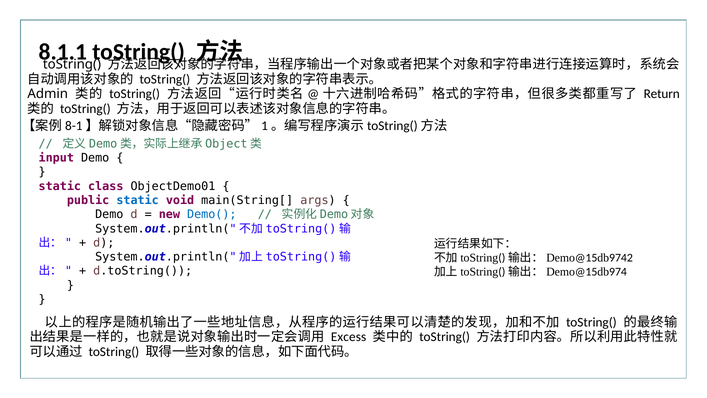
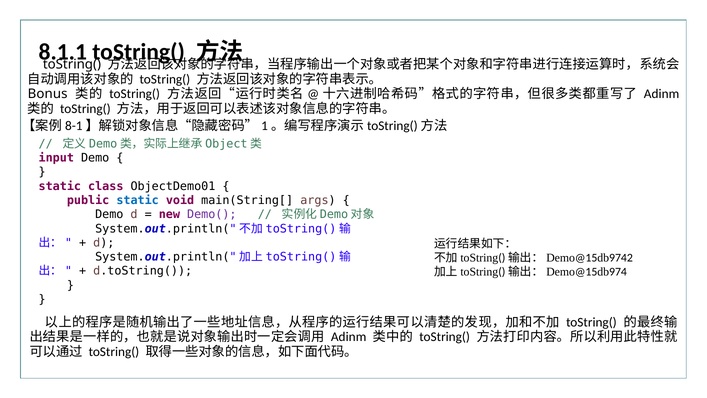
Admin: Admin -> Bonus (48, 94)
Return: Return -> Adinm (662, 94)
Demo( colour: blue -> purple (212, 214)
Excess: Excess -> Adinm (349, 337)
